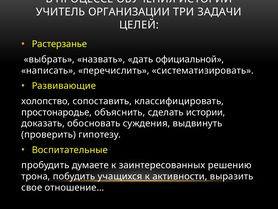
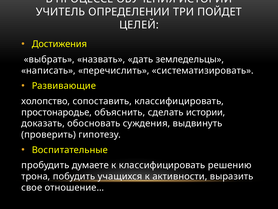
ОРГАНИЗАЦИИ: ОРГАНИЗАЦИИ -> ОПРЕДЕЛЕНИИ (129, 12)
ЗАДАЧИ: ЗАДАЧИ -> ПОЙДЕТ (219, 12)
Растерзанье: Растерзанье -> Достижения (59, 44)
официальной: официальной -> земледельцы (190, 59)
к заинтересованных: заинтересованных -> классифицировать (162, 165)
